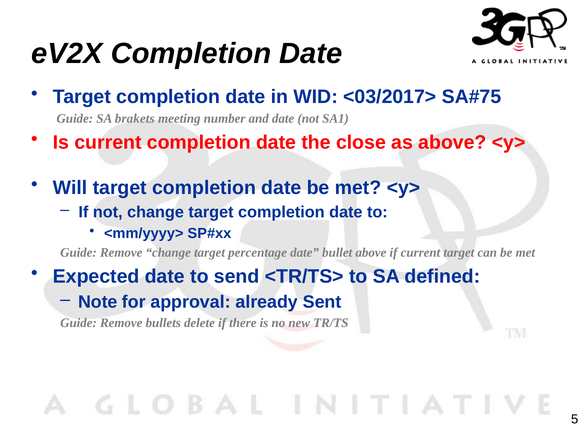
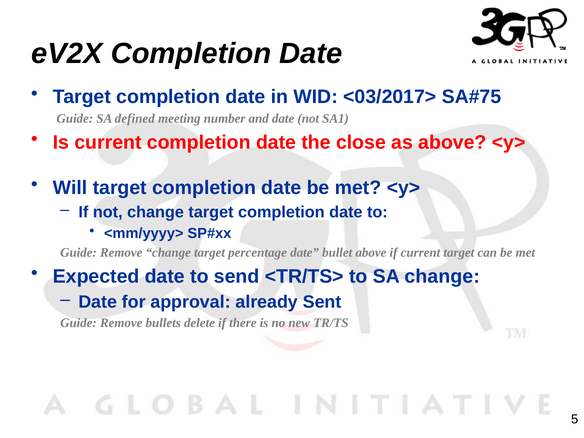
brakets: brakets -> defined (135, 118)
SA defined: defined -> change (442, 276)
Note: Note -> Date (98, 302)
